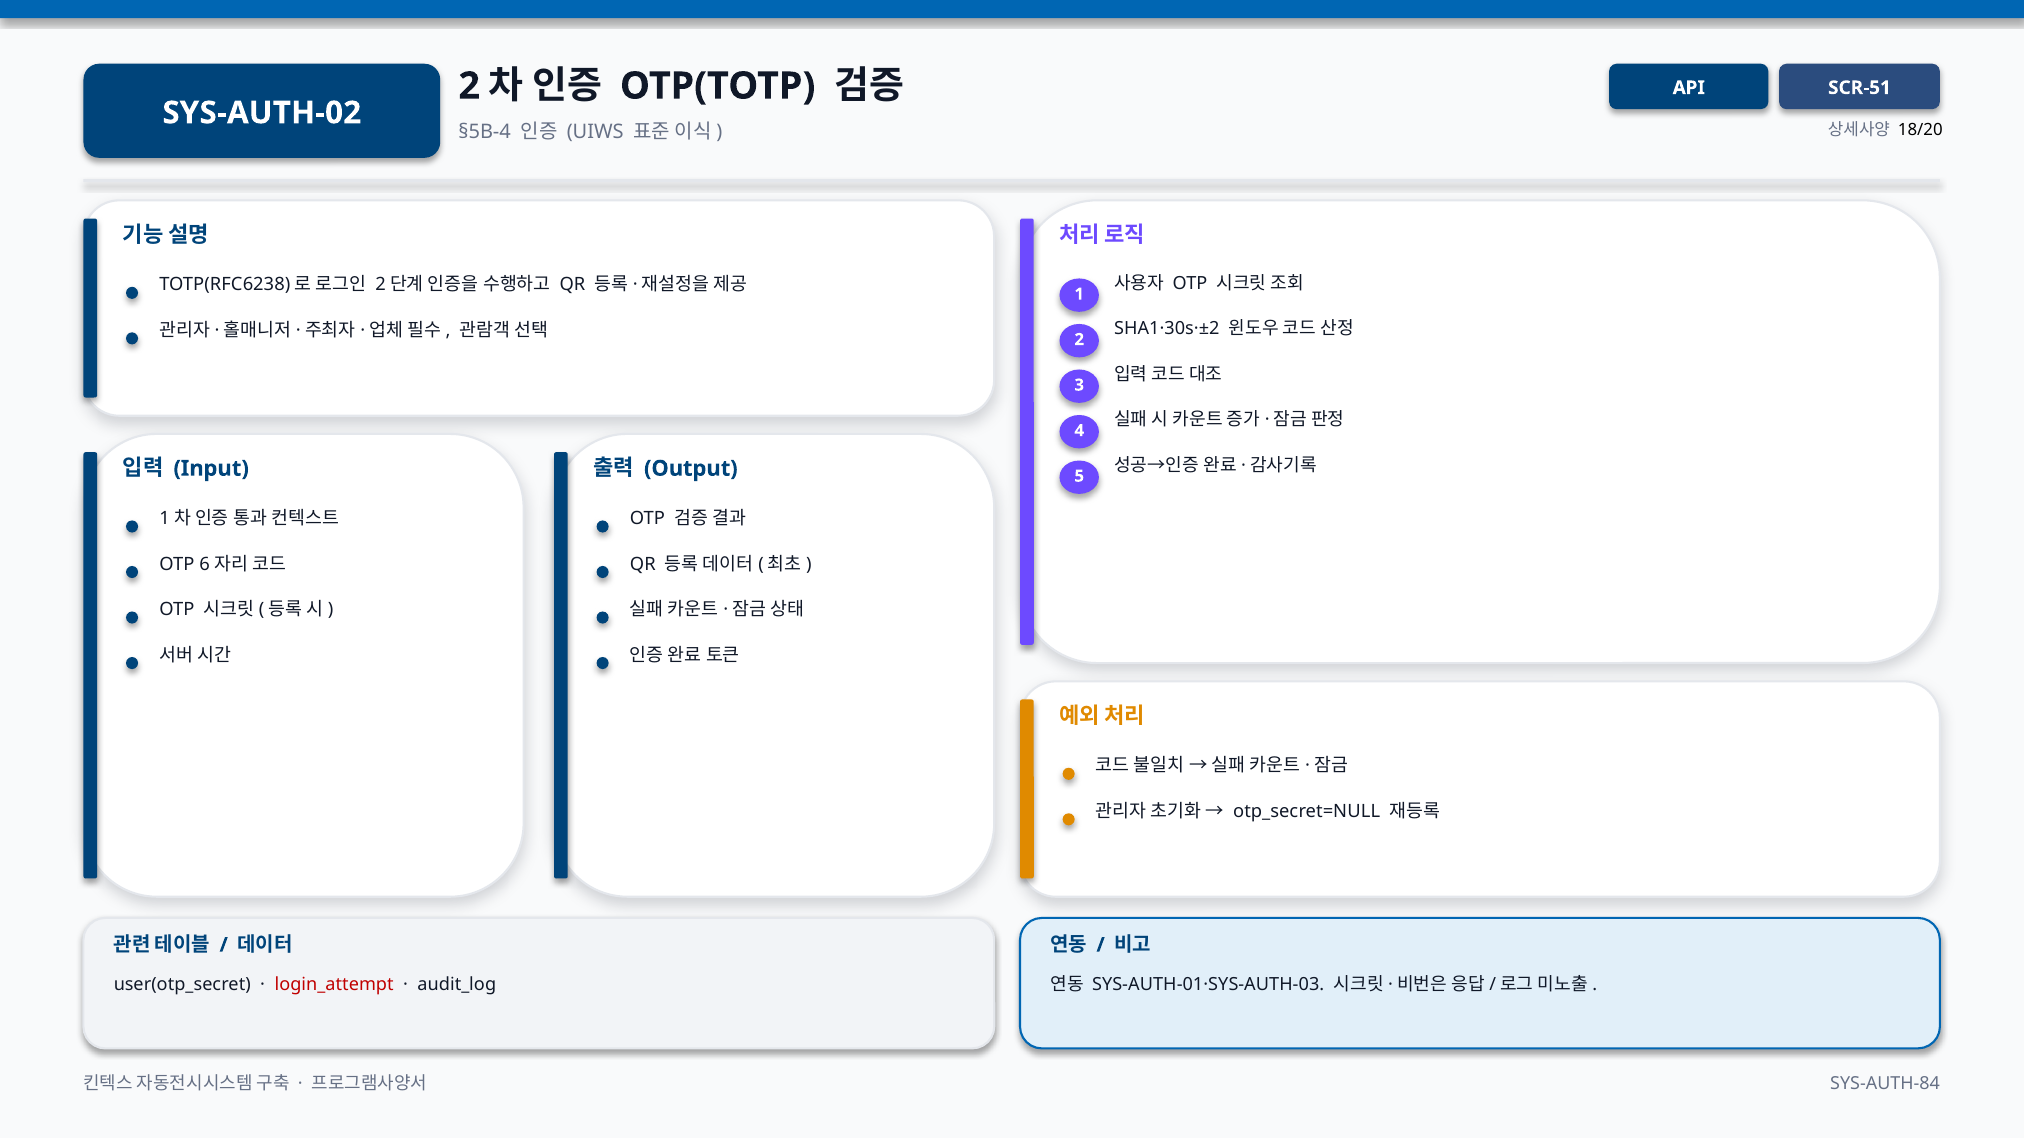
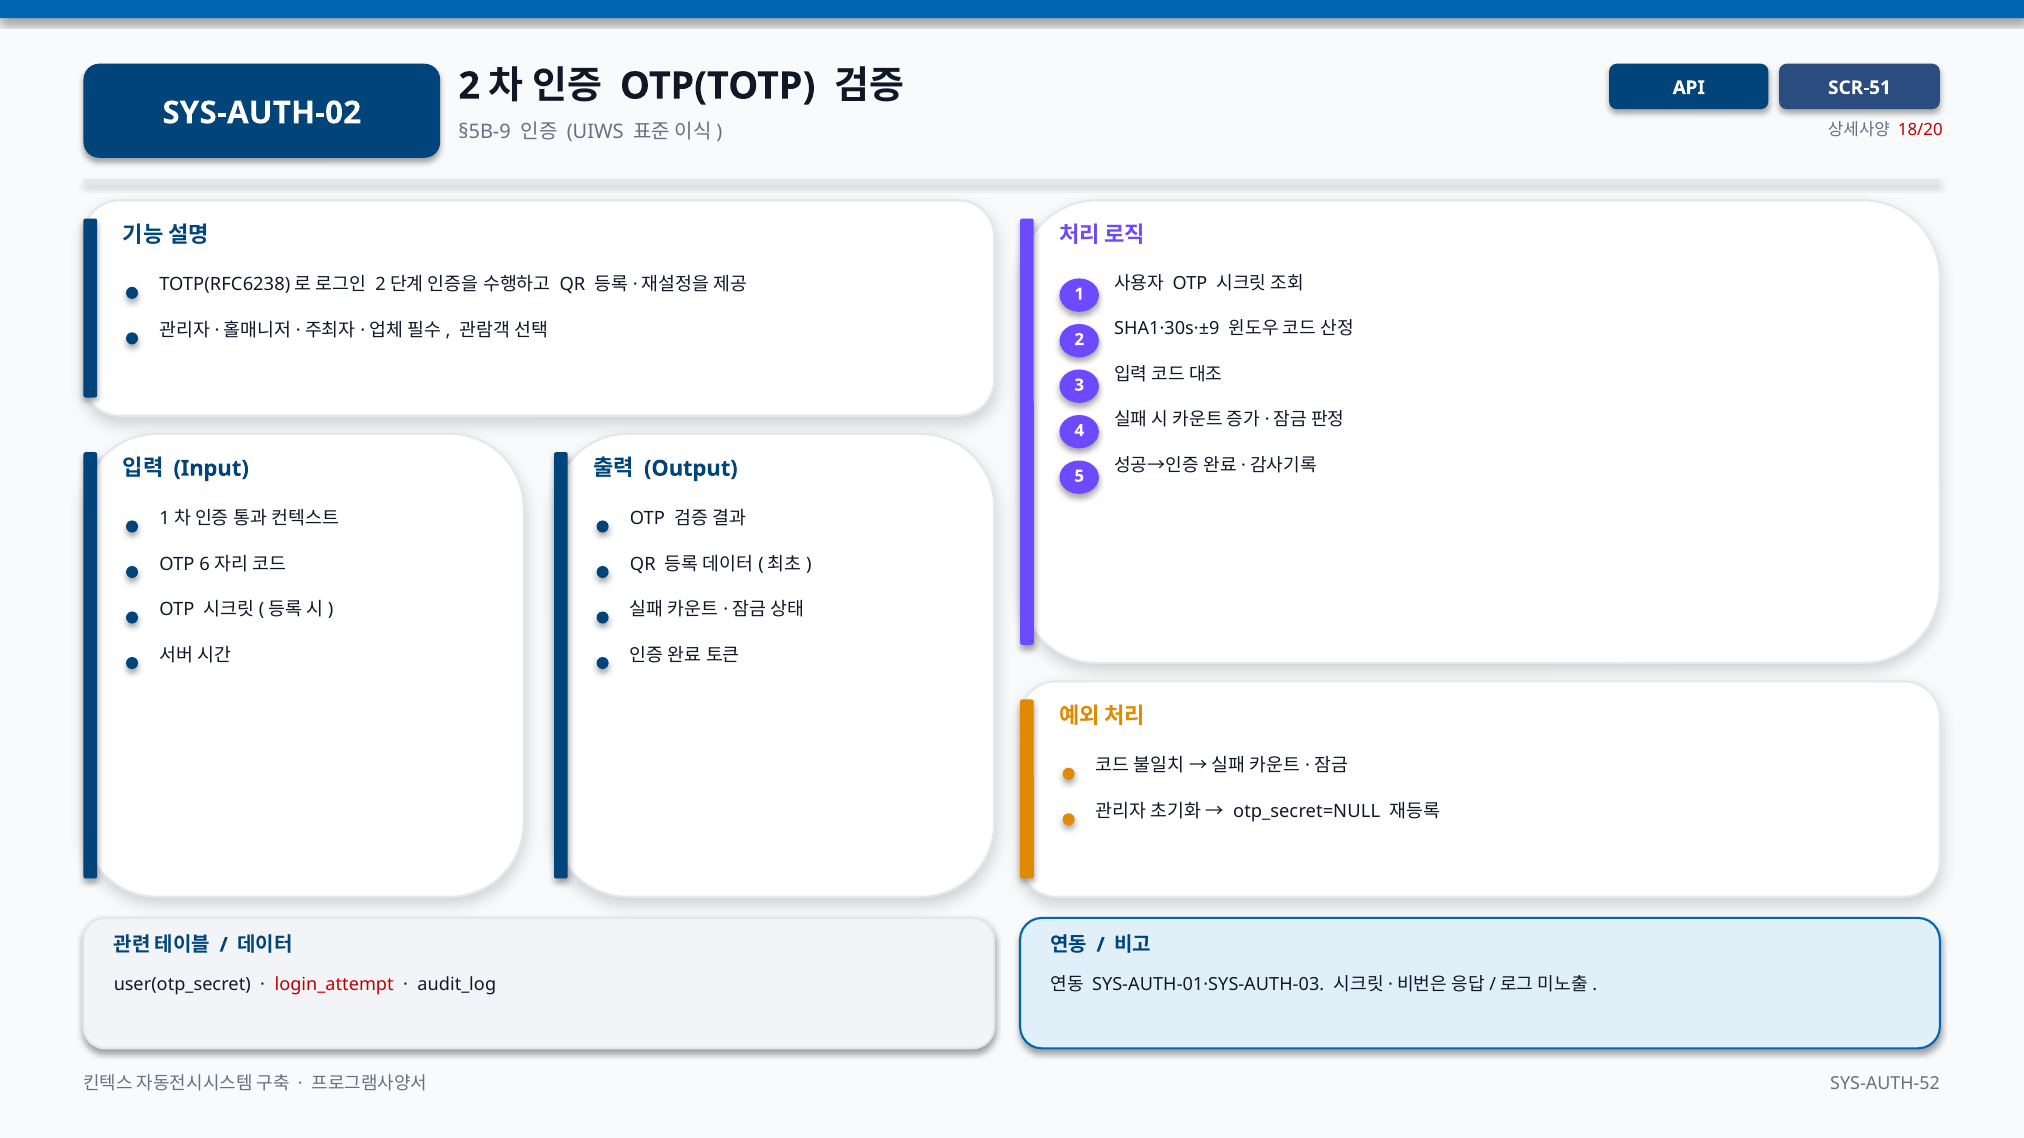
18/20 colour: black -> red (1920, 130)
§5B-4: §5B-4 -> §5B-9 (485, 132)
SHA1·30s·±2: SHA1·30s·±2 -> SHA1·30s·±9 (1167, 329)
SYS-AUTH-84: SYS-AUTH-84 -> SYS-AUTH-52 (1885, 1084)
